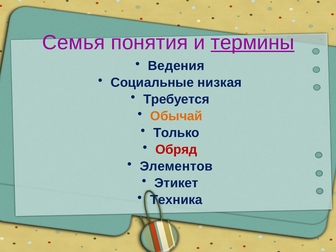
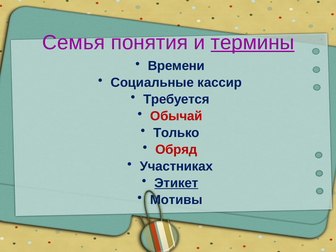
Ведения: Ведения -> Времени (176, 66)
низкая: низкая -> кассир (220, 83)
Обычай colour: orange -> red (176, 116)
Элементов: Элементов -> Участниках (176, 166)
Этикет underline: none -> present (176, 183)
Техника: Техника -> Мотивы (176, 200)
